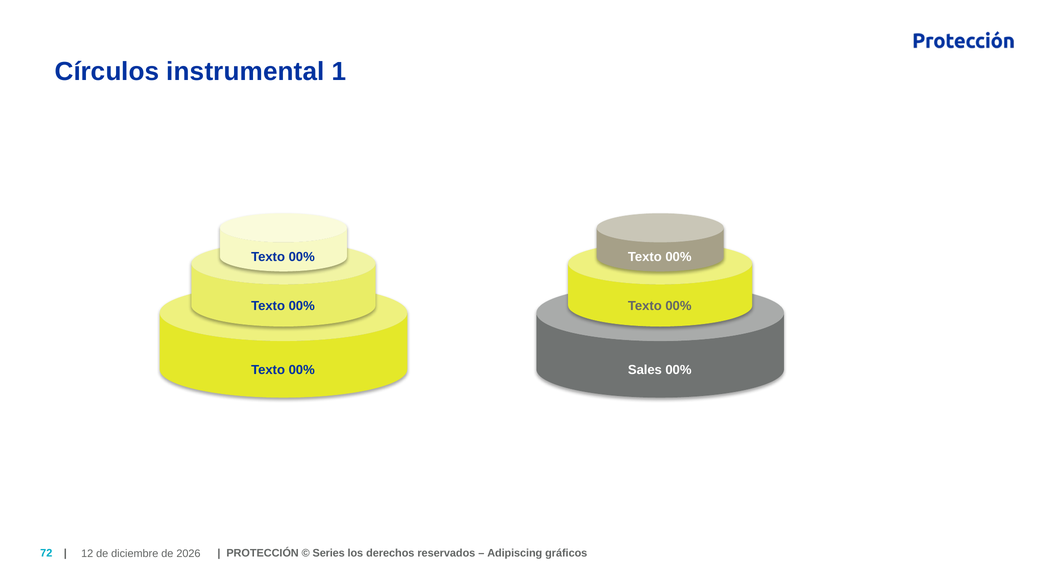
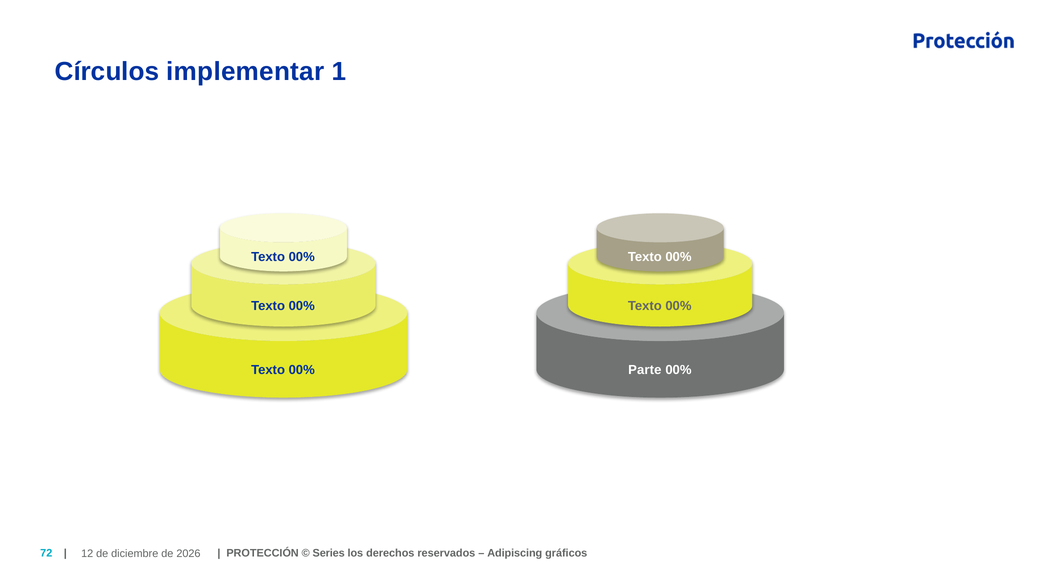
instrumental: instrumental -> implementar (245, 72)
Sales: Sales -> Parte (645, 370)
